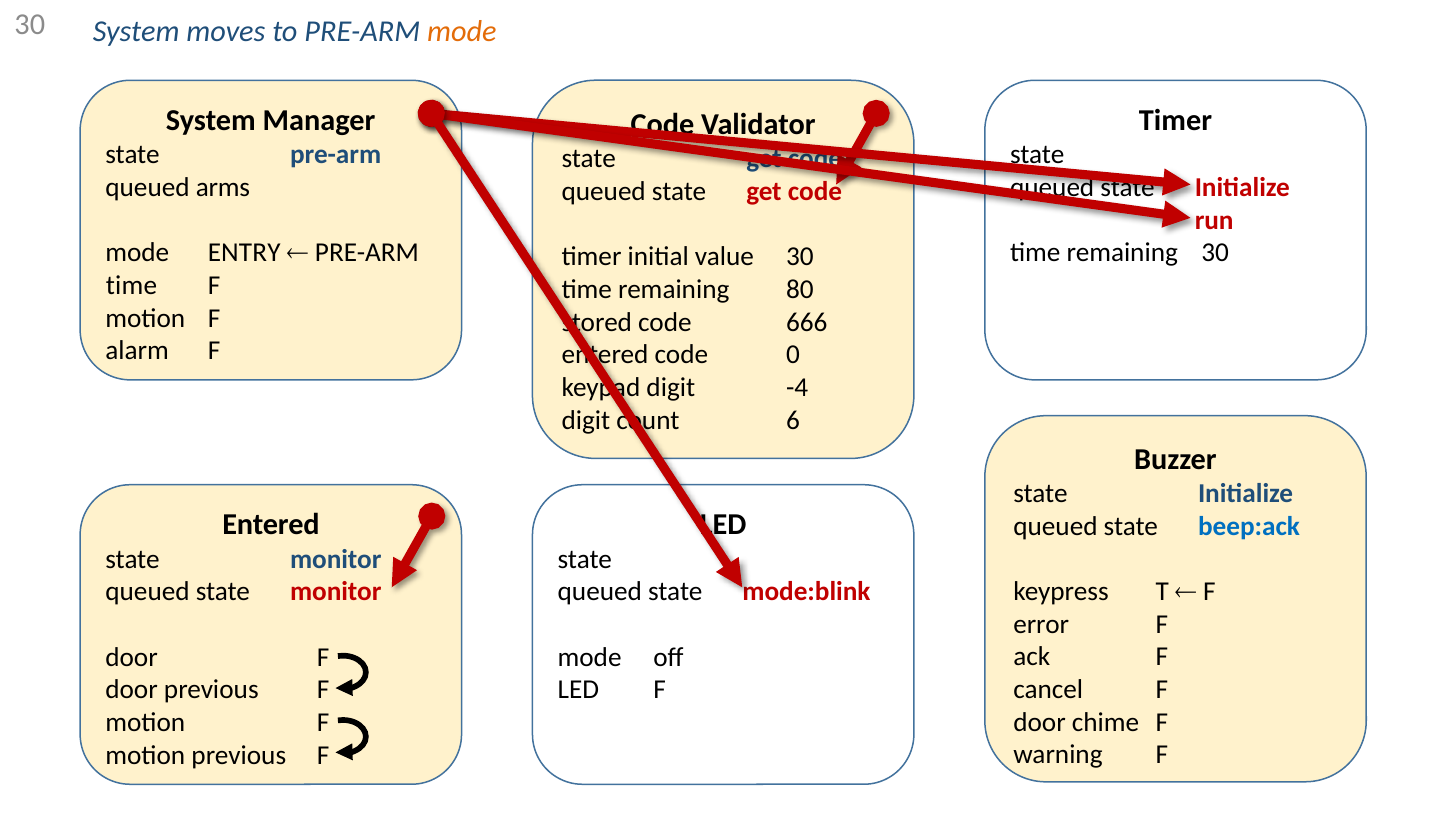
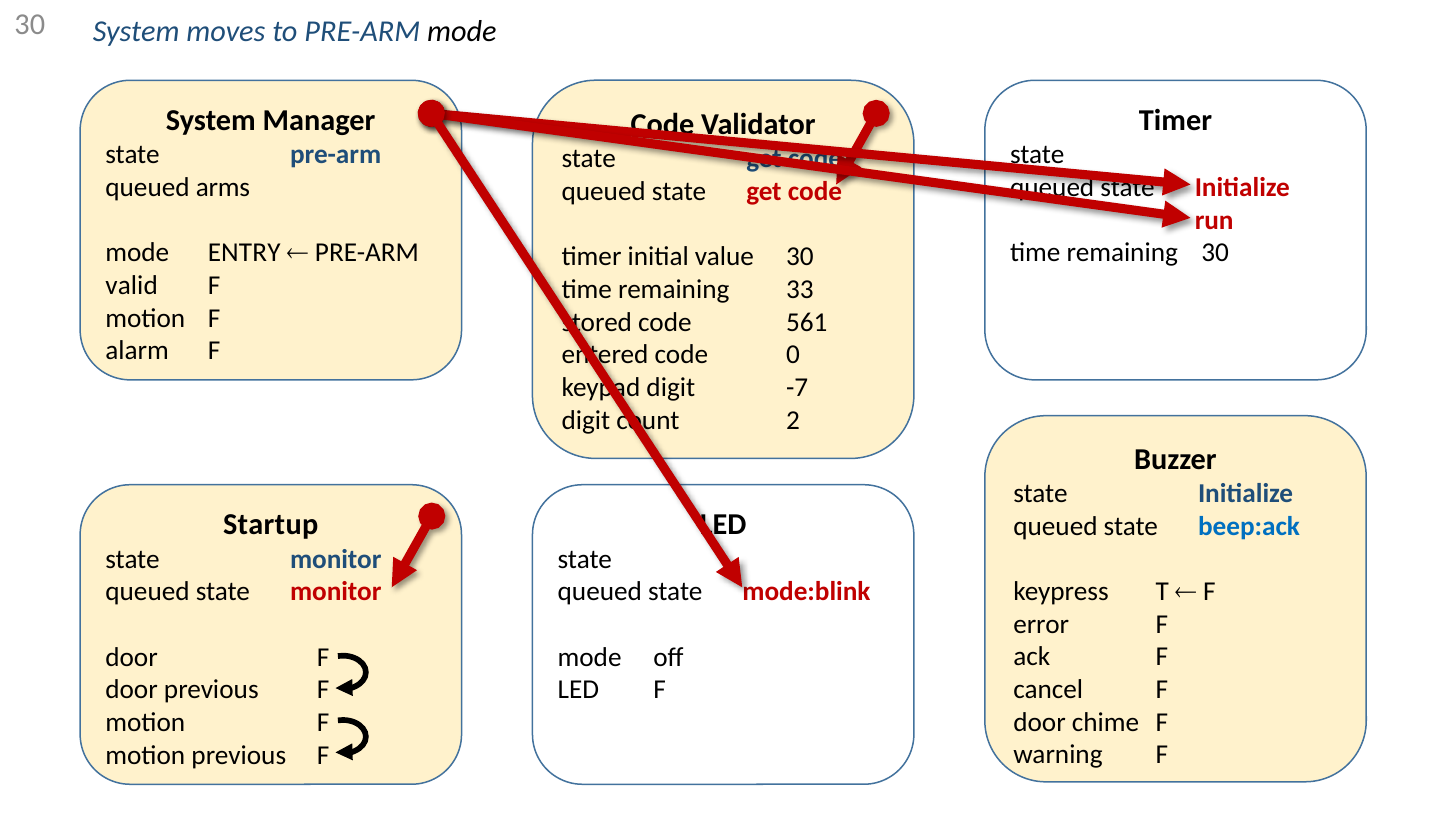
mode colour: orange -> black (462, 31)
time: time -> valid (132, 286)
80: 80 -> 33 (800, 289)
666: 666 -> 561 (807, 322)
-4: -4 -> -7 (797, 388)
6: 6 -> 2 (793, 420)
Entered: Entered -> Startup (271, 525)
